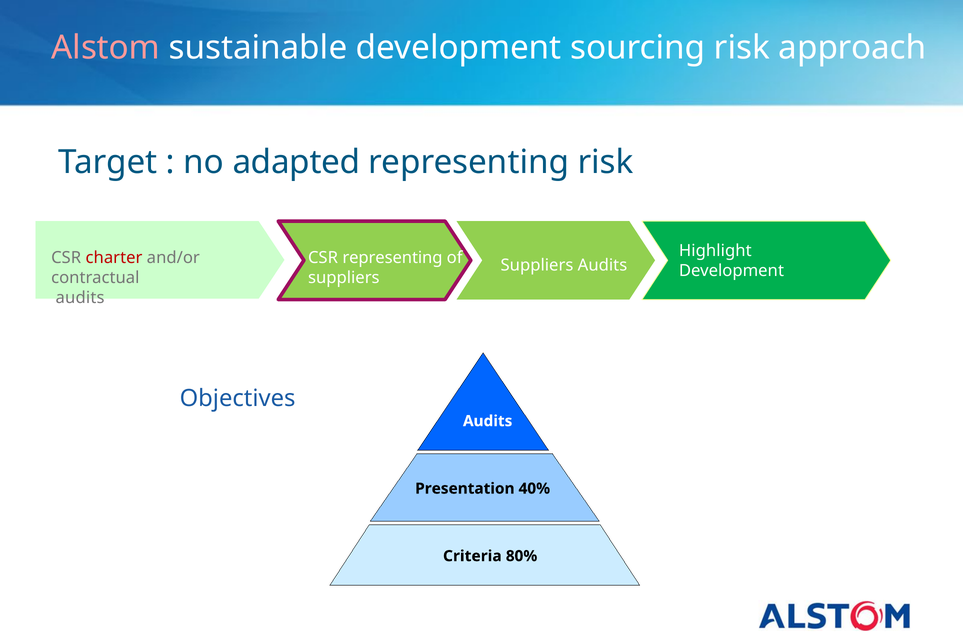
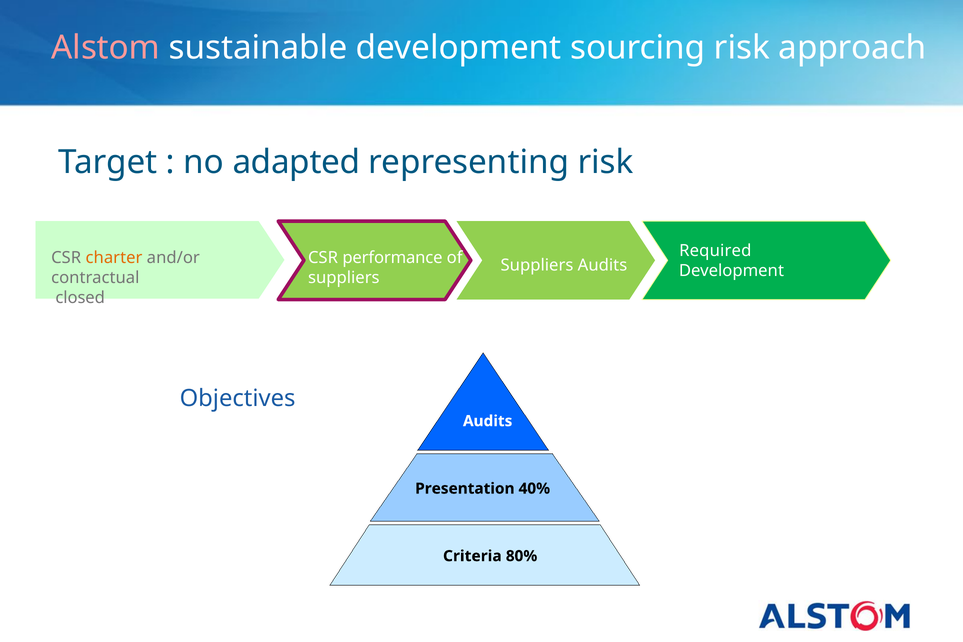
Highlight: Highlight -> Required (715, 251)
charter colour: red -> orange (114, 258)
CSR representing: representing -> performance (392, 258)
audits: audits -> closed (80, 298)
